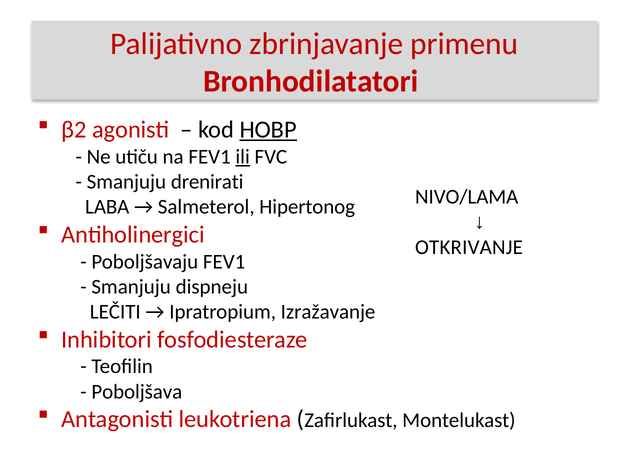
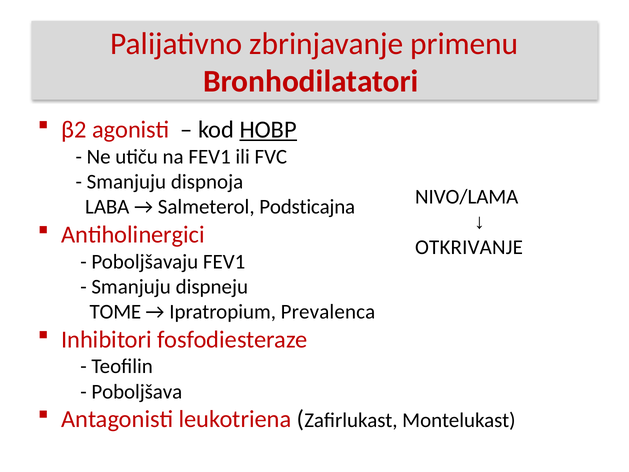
ili underline: present -> none (243, 157)
drenirati: drenirati -> dispnoja (207, 182)
Hipertonog: Hipertonog -> Podsticajna (307, 207)
LEČITI: LEČITI -> TOME (115, 312)
Izražavanje: Izražavanje -> Prevalenca (328, 312)
